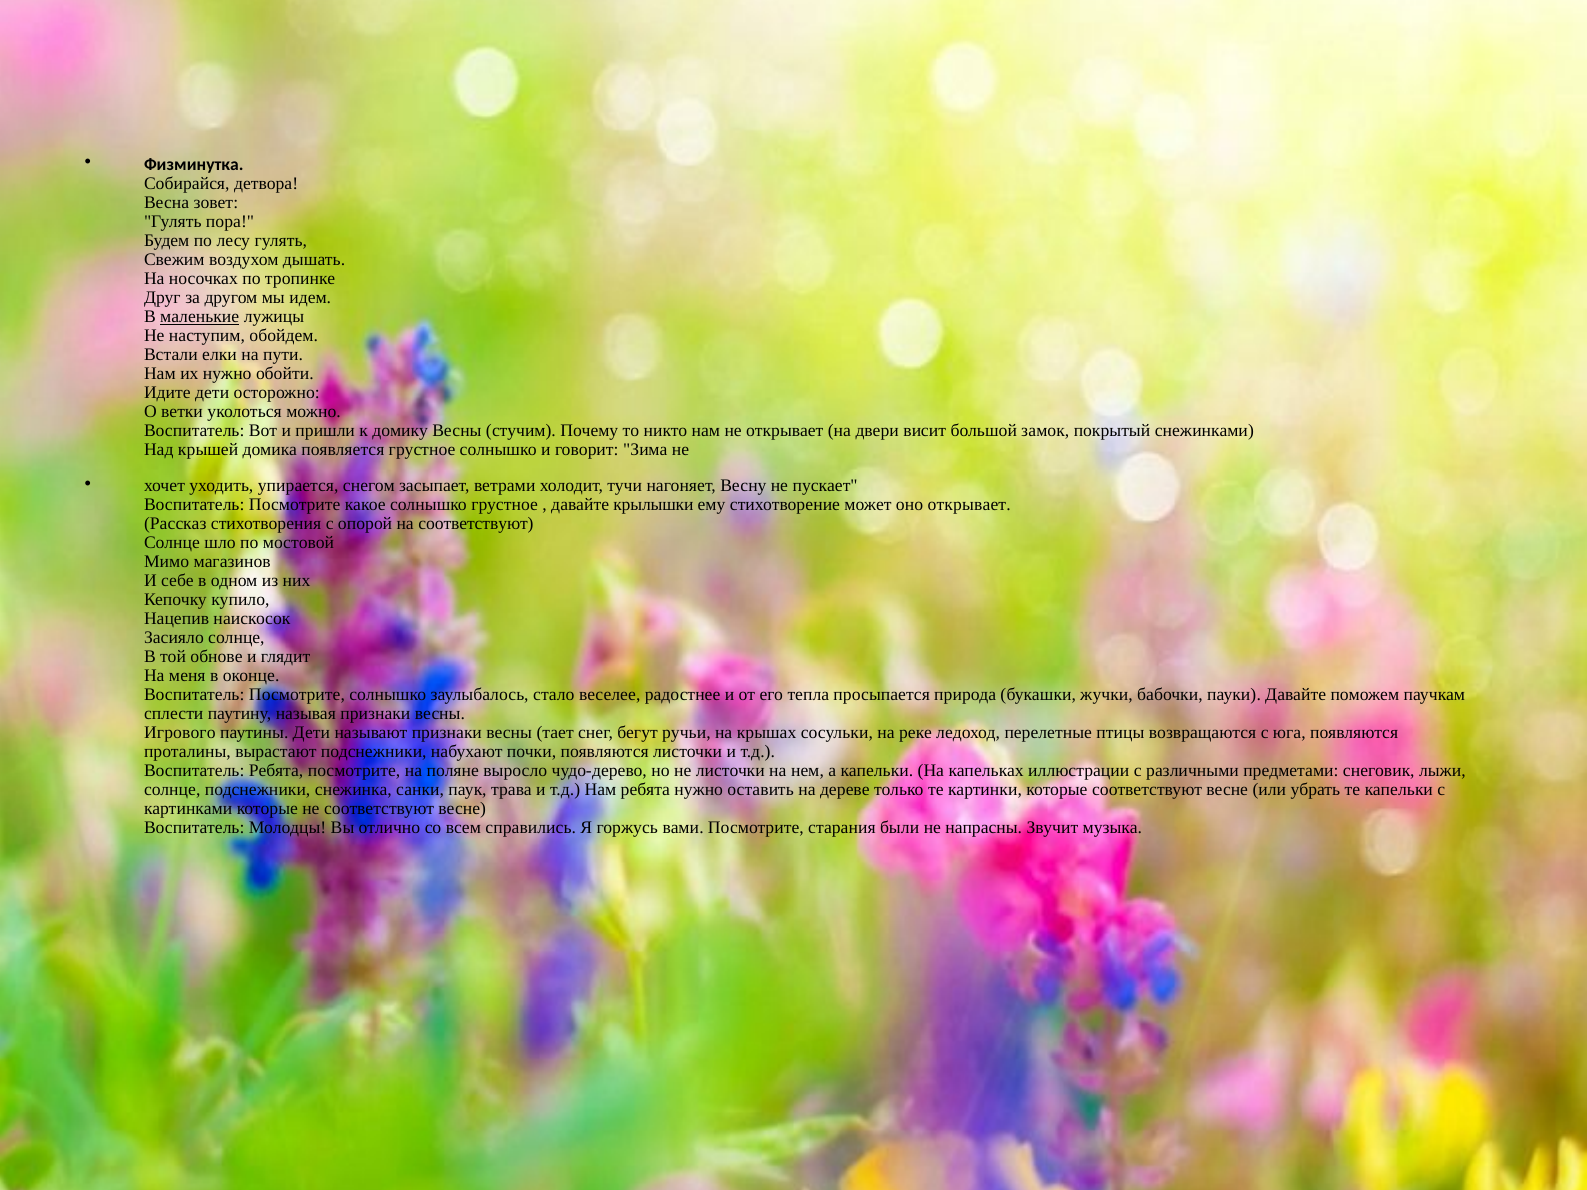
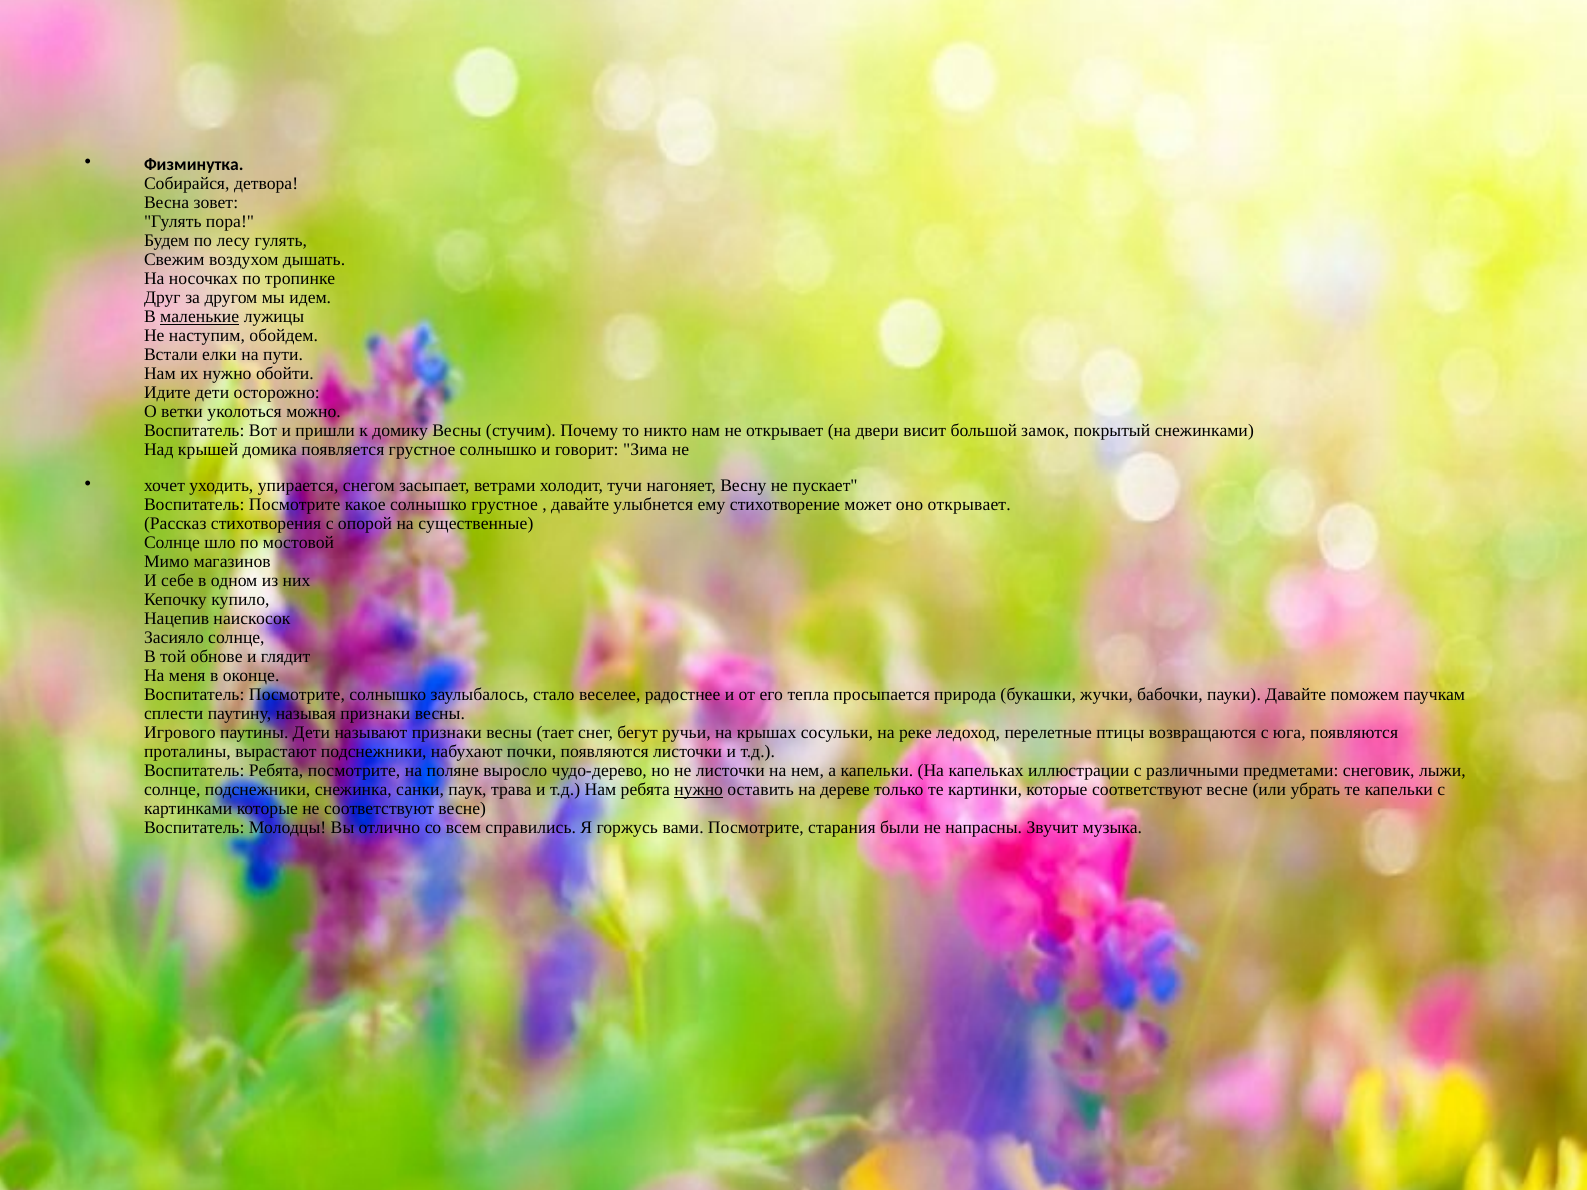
крылышки: крылышки -> улыбнется (653, 505)
на соответствуют: соответствуют -> существенные (476, 524)
нужно underline: none -> present (699, 790)
